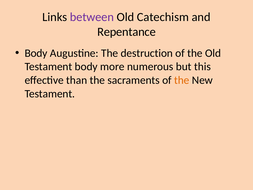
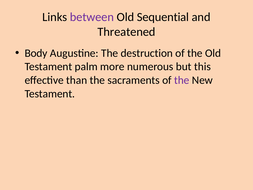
Catechism: Catechism -> Sequential (163, 17)
Repentance: Repentance -> Threatened (126, 32)
Testament body: body -> palm (86, 67)
the colour: orange -> purple (182, 80)
